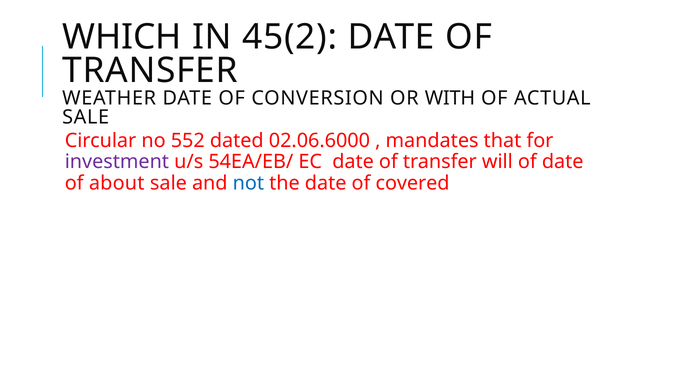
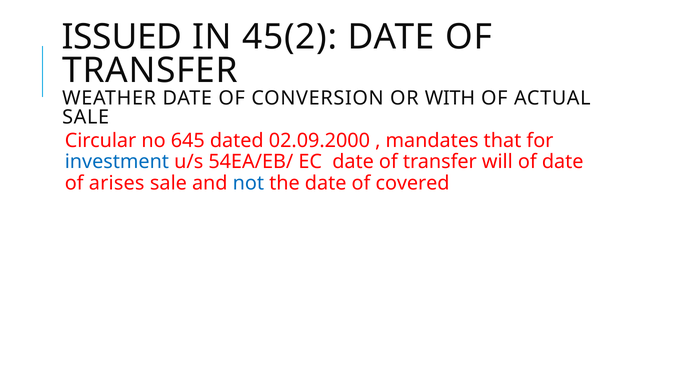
WHICH: WHICH -> ISSUED (122, 37)
552: 552 -> 645 (188, 141)
02.06.6000: 02.06.6000 -> 02.09.2000 (319, 141)
investment colour: purple -> blue (117, 162)
about: about -> arises (117, 183)
